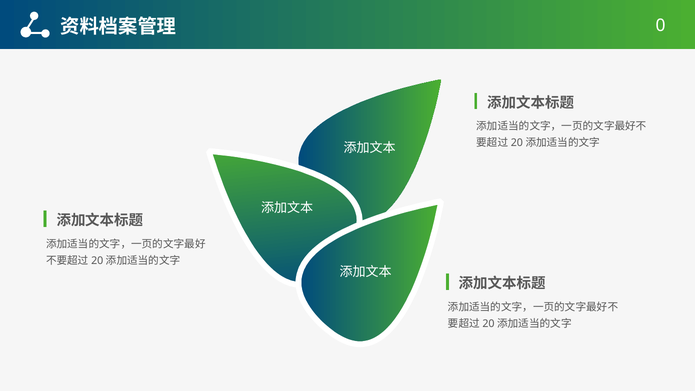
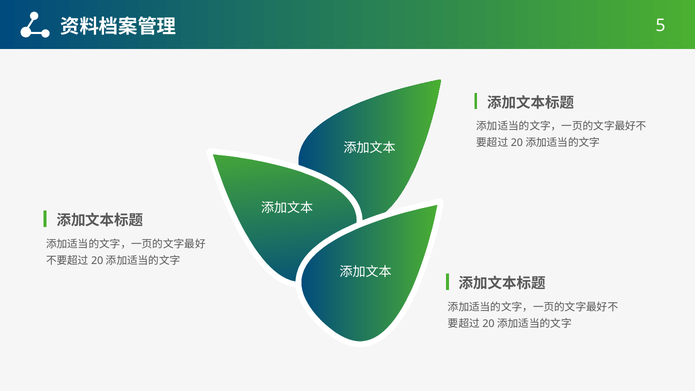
0: 0 -> 5 (660, 25)
